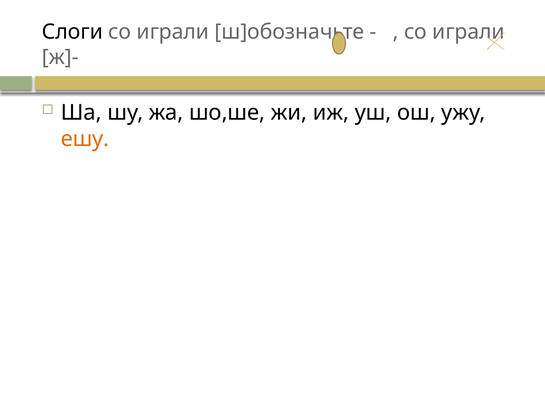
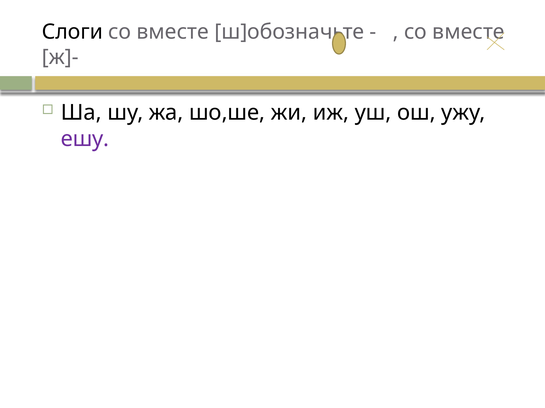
играли: играли -> вместе (173, 32)
играли: играли -> вместе (468, 32)
ешу colour: orange -> purple (85, 139)
